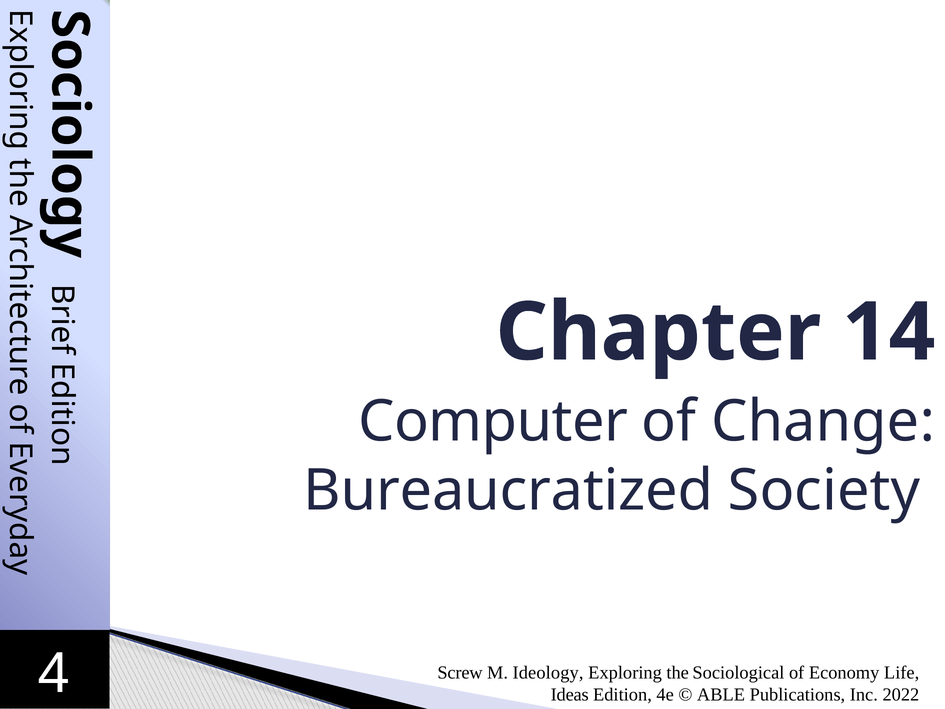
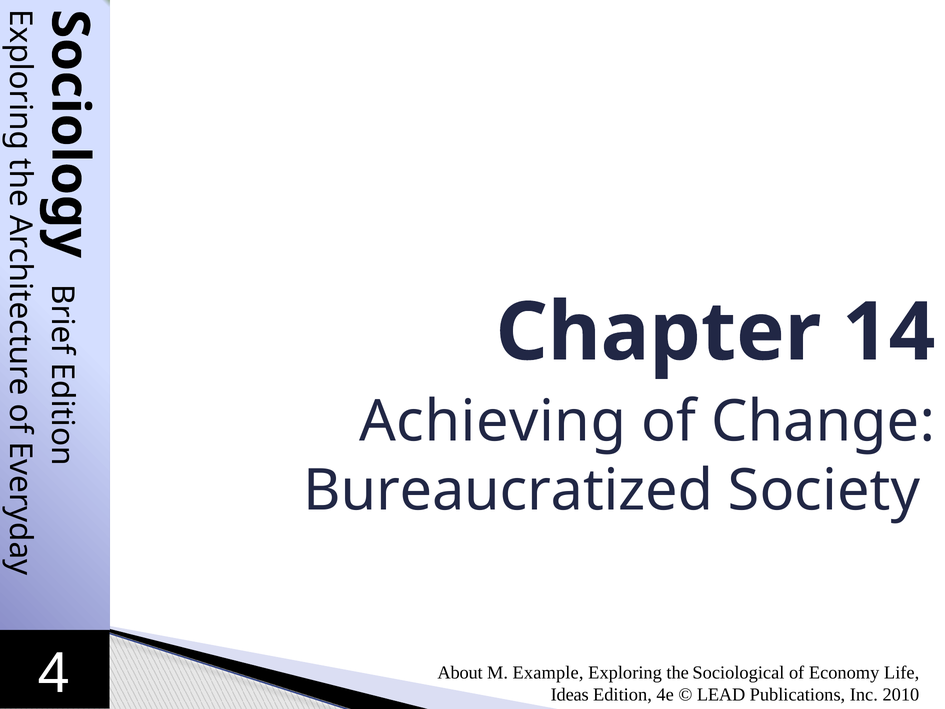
Computer: Computer -> Achieving (493, 421)
Screw: Screw -> About (460, 672)
Ideology: Ideology -> Example (548, 672)
ABLE: ABLE -> LEAD (721, 694)
2022: 2022 -> 2010 (901, 694)
